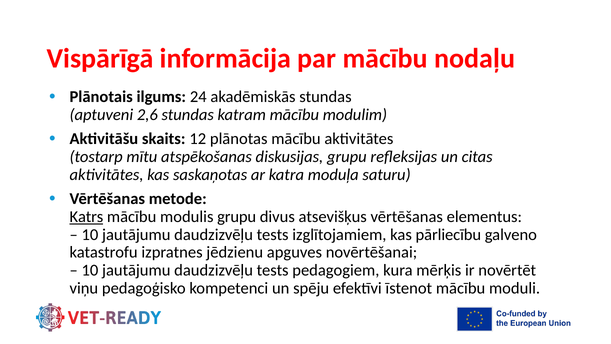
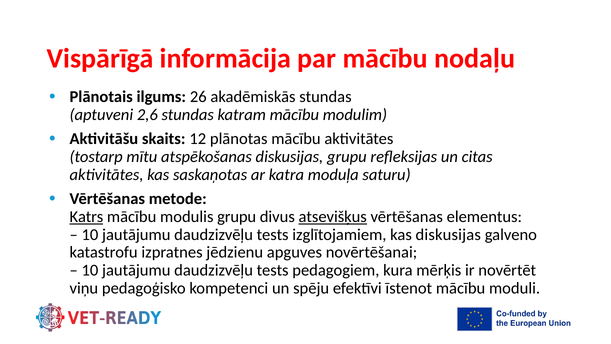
24: 24 -> 26 (198, 97)
atsevišķus underline: none -> present (333, 217)
kas pārliecību: pārliecību -> diskusijas (448, 234)
